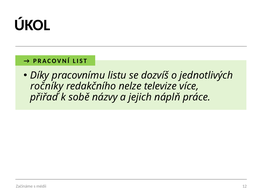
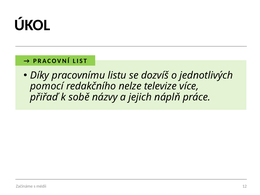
ročníky: ročníky -> pomocí (47, 86)
